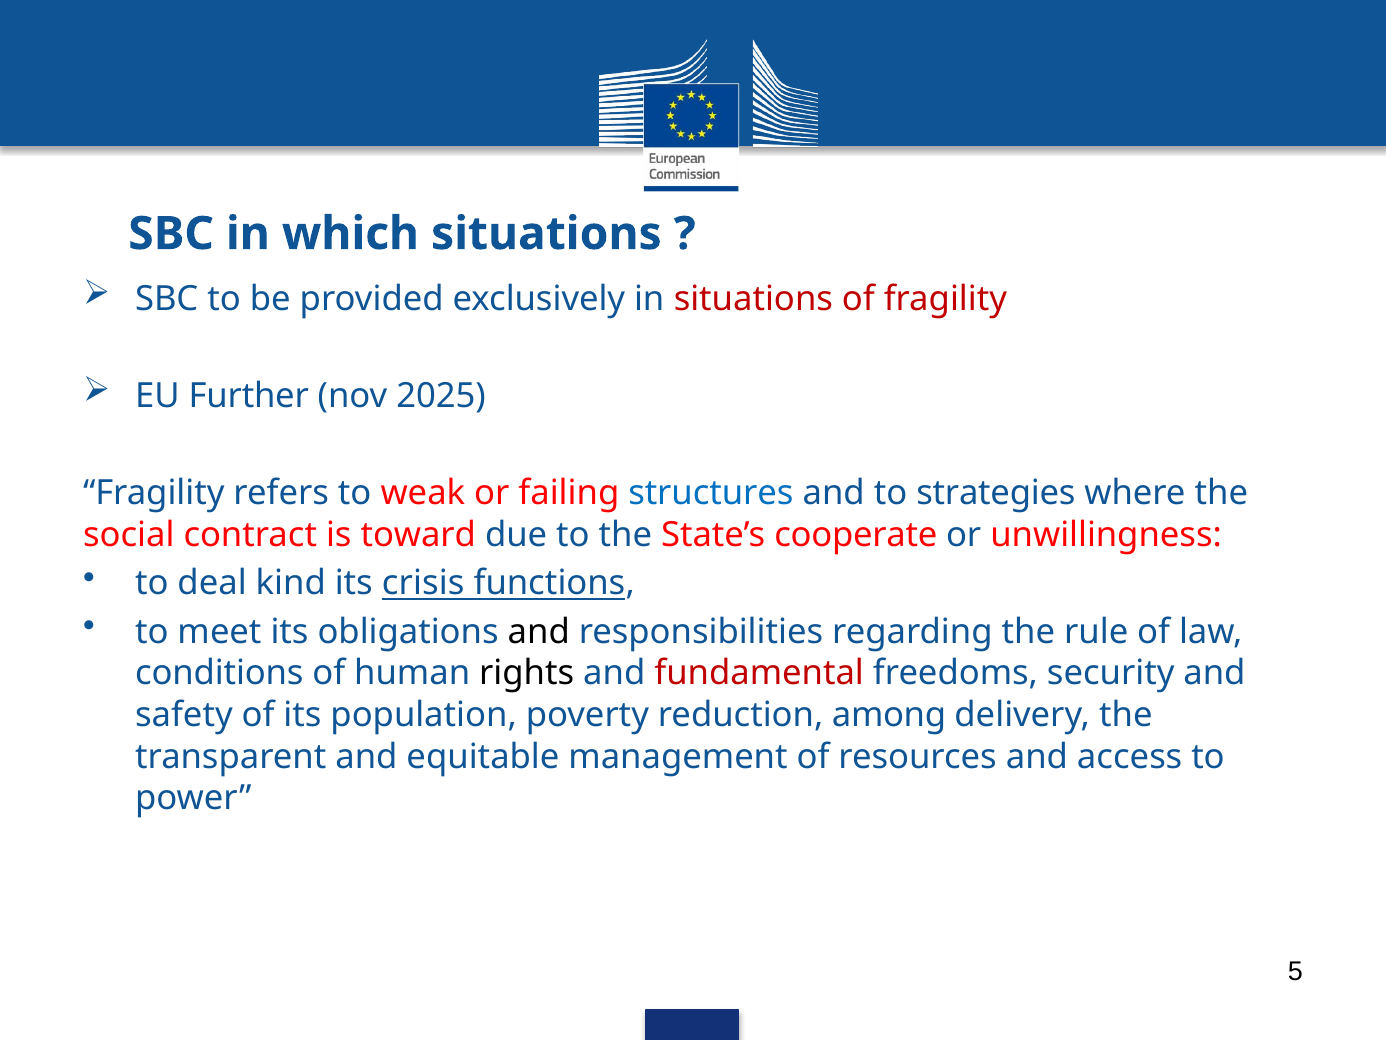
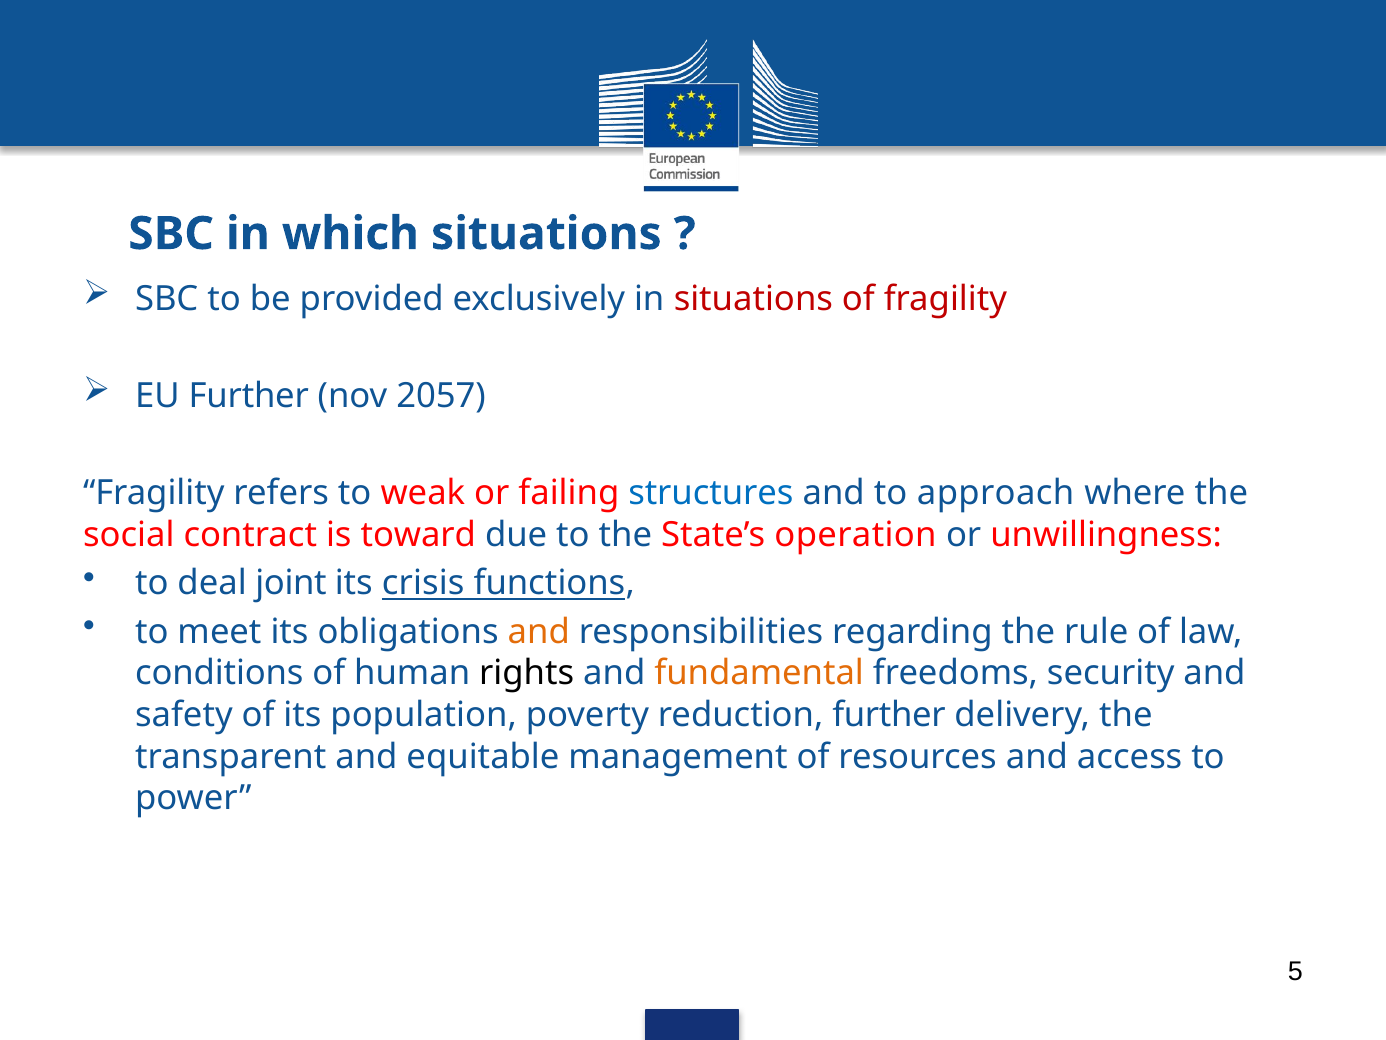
2025: 2025 -> 2057 (441, 396)
strategies: strategies -> approach (996, 493)
cooperate: cooperate -> operation (856, 534)
kind: kind -> joint (291, 583)
and colour: black -> orange (539, 631)
fundamental colour: red -> orange (759, 673)
reduction among: among -> further (889, 715)
